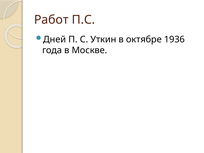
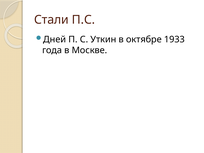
Работ: Работ -> Стали (51, 20)
1936: 1936 -> 1933 (174, 39)
